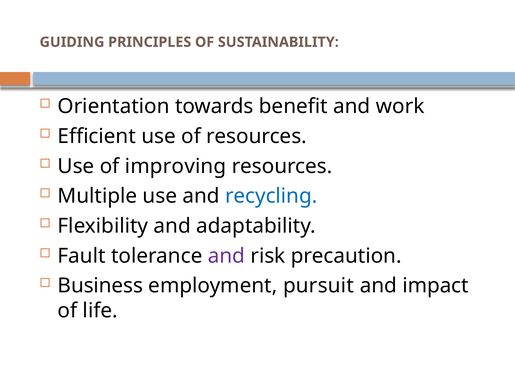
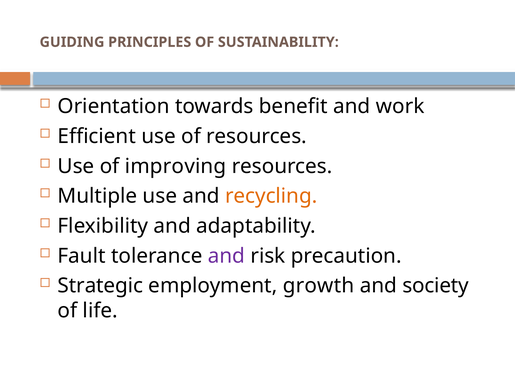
recycling colour: blue -> orange (271, 196)
Business: Business -> Strategic (100, 286)
pursuit: pursuit -> growth (318, 286)
impact: impact -> society (436, 286)
